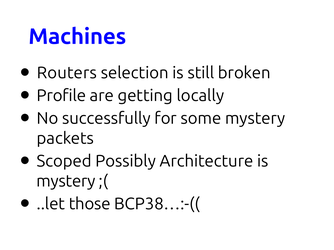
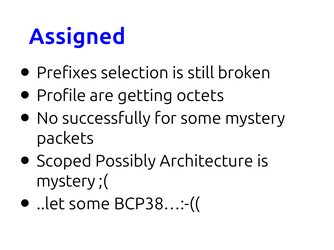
Machines: Machines -> Assigned (77, 37)
Routers: Routers -> Prefixes (67, 73)
locally: locally -> octets (200, 96)
..let those: those -> some (90, 204)
